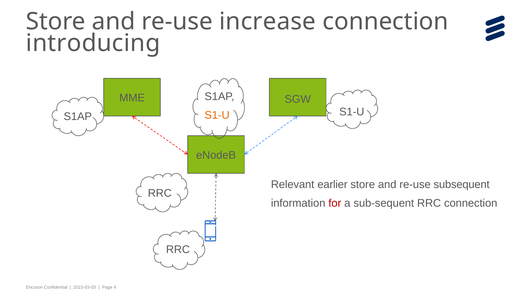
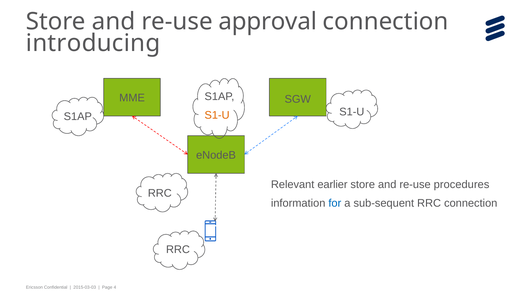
increase: increase -> approval (268, 22)
subsequent: subsequent -> procedures (462, 185)
for colour: red -> blue (335, 203)
